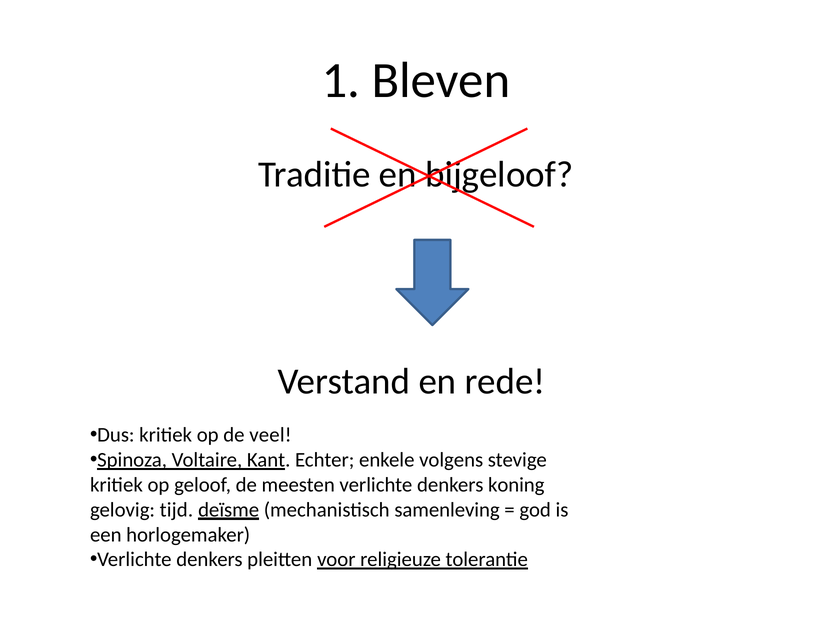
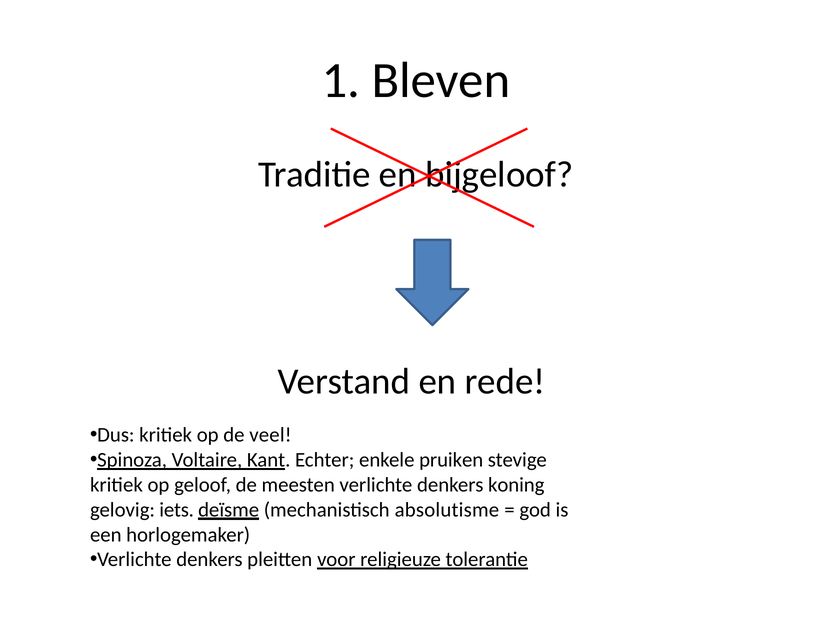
volgens: volgens -> pruiken (451, 460)
tijd: tijd -> iets (177, 510)
samenleving: samenleving -> absolutisme (447, 510)
